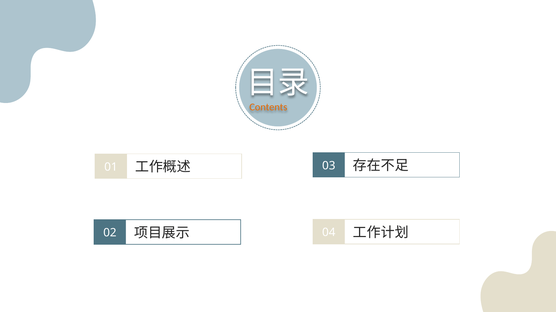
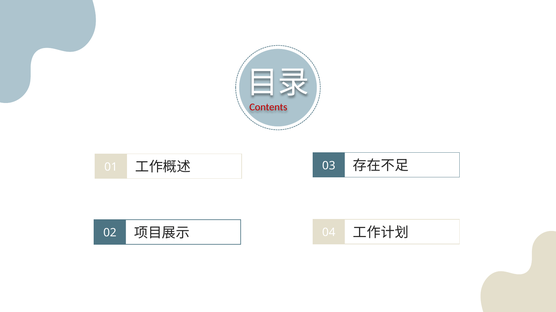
Contents colour: orange -> red (268, 107)
